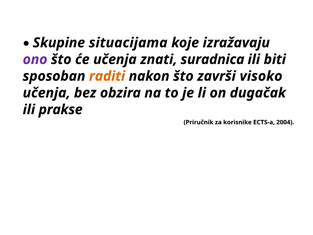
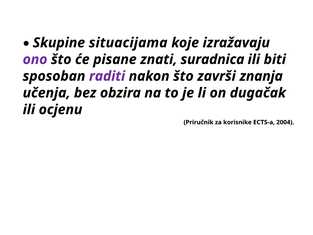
će učenja: učenja -> pisane (115, 59)
raditi colour: orange -> purple (107, 76)
visoko: visoko -> znanja (261, 76)
prakse: prakse -> ocjenu (61, 109)
